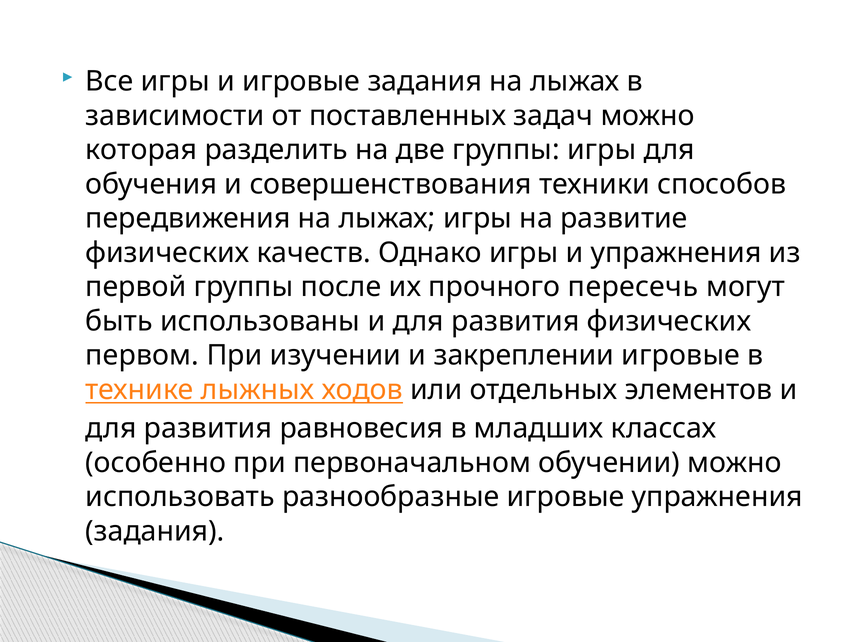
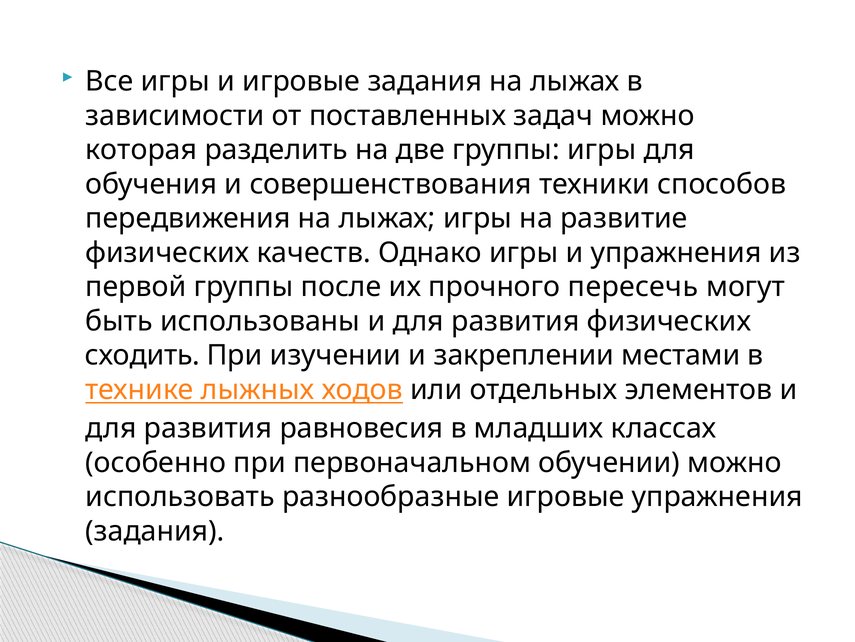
первом: первом -> сходить (142, 355)
закреплении игровые: игровые -> местами (681, 355)
